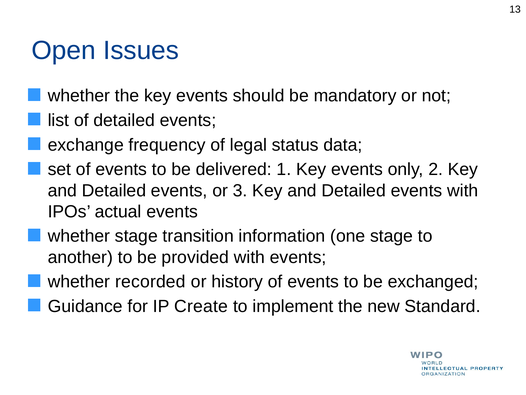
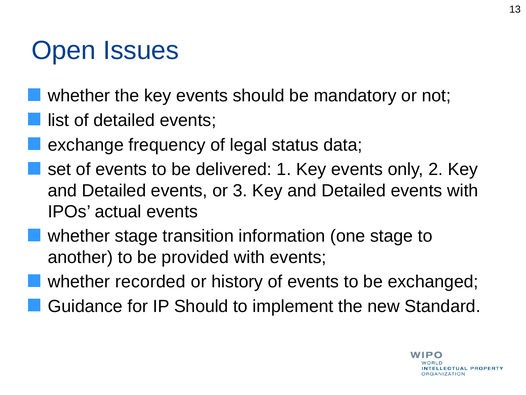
IP Create: Create -> Should (201, 306)
